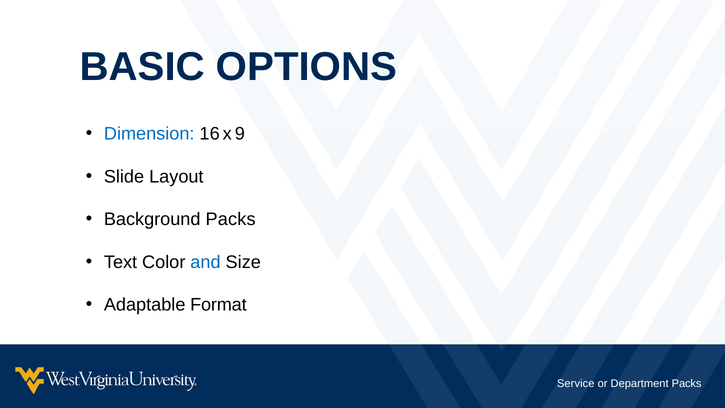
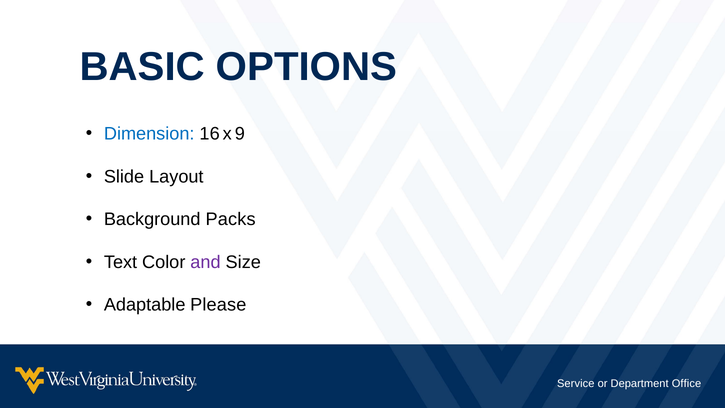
and colour: blue -> purple (205, 262)
Format: Format -> Please (218, 305)
Department Packs: Packs -> Office (686, 383)
